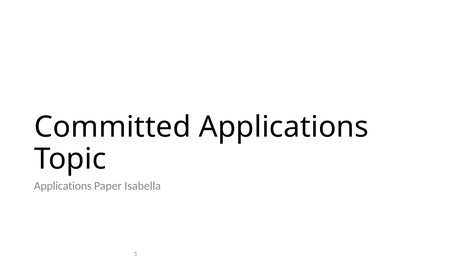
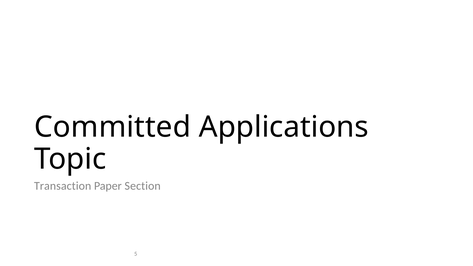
Applications: Applications -> Transaction (63, 186)
Isabella: Isabella -> Section (143, 186)
